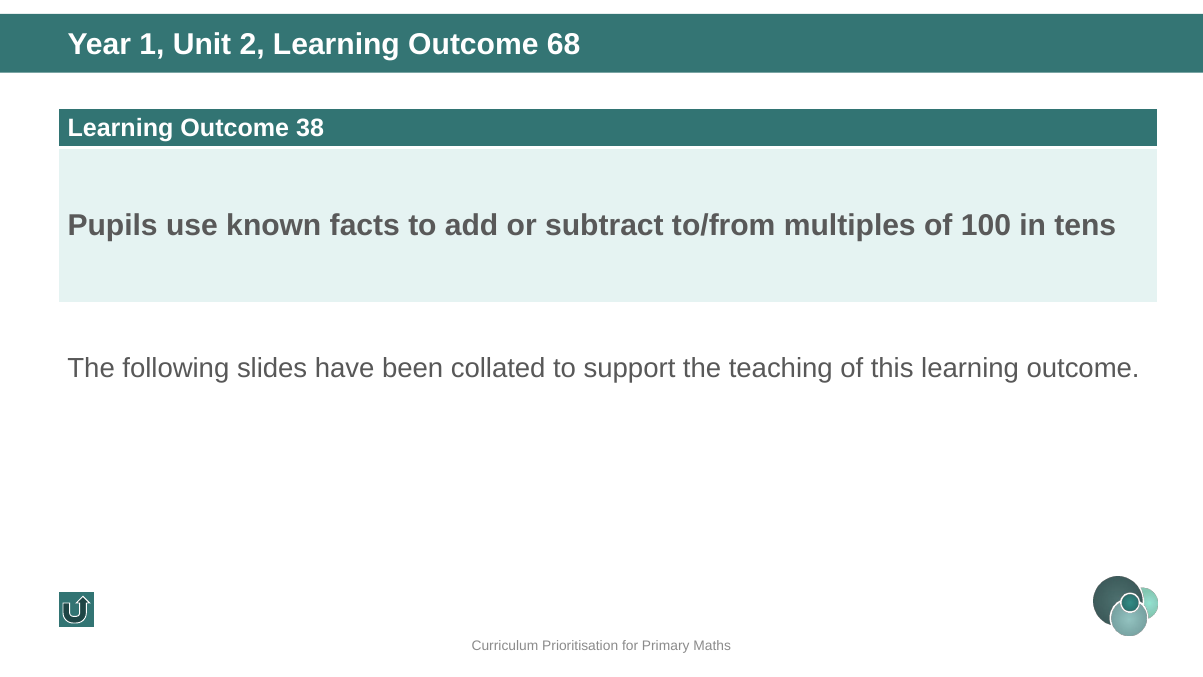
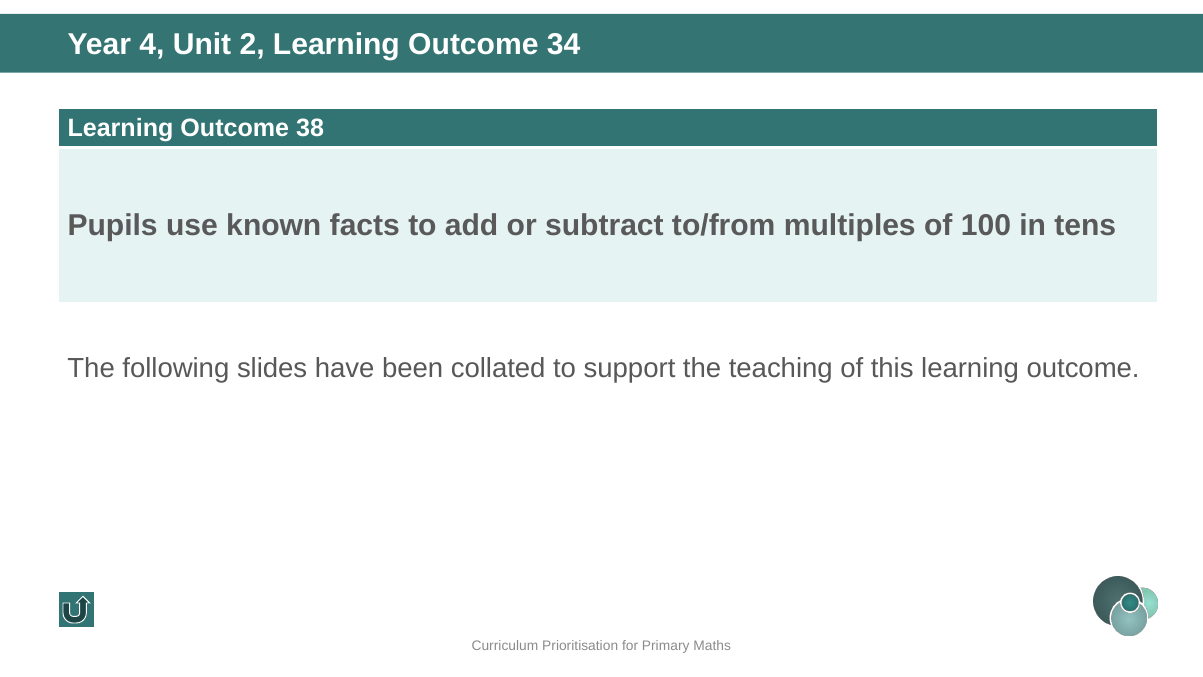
1: 1 -> 4 (152, 45)
68: 68 -> 34 (564, 45)
